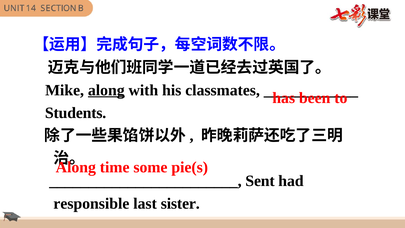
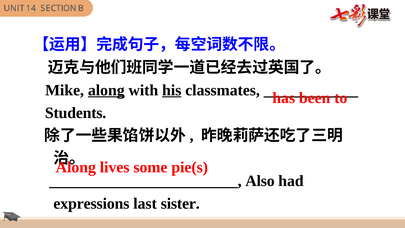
his underline: none -> present (172, 90)
time: time -> lives (115, 167)
Sent: Sent -> Also (260, 181)
responsible: responsible -> expressions (91, 204)
